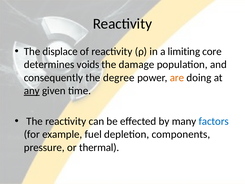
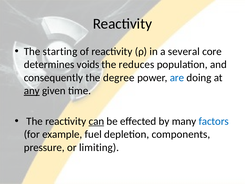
displace: displace -> starting (60, 51)
limiting: limiting -> several (184, 51)
damage: damage -> reduces (137, 64)
are colour: orange -> blue (177, 78)
can underline: none -> present (96, 121)
thermal: thermal -> limiting (99, 147)
